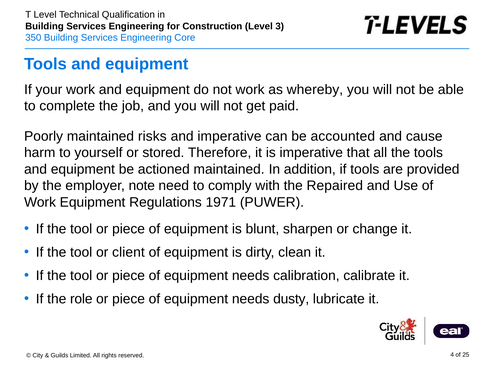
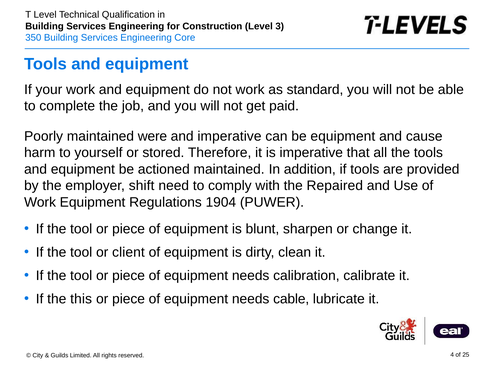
whereby: whereby -> standard (315, 89)
risks: risks -> were (152, 136)
be accounted: accounted -> equipment (343, 136)
note: note -> shift (142, 186)
1971: 1971 -> 1904 (221, 202)
role: role -> this (81, 299)
dusty: dusty -> cable (291, 299)
